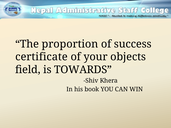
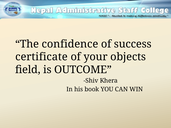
proportion: proportion -> confidence (70, 44)
TOWARDS: TOWARDS -> OUTCOME (83, 70)
